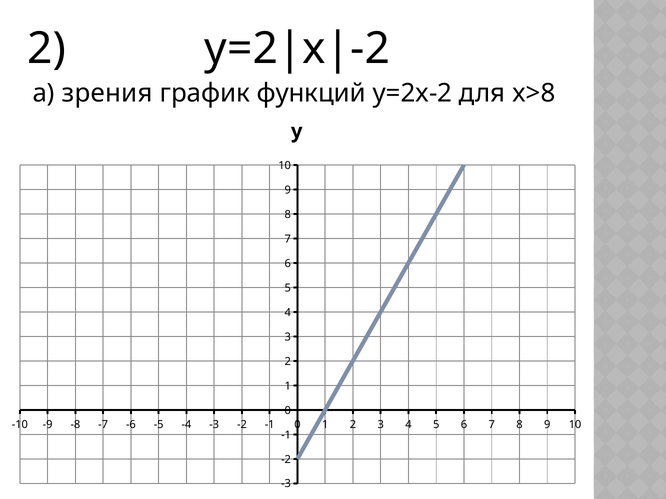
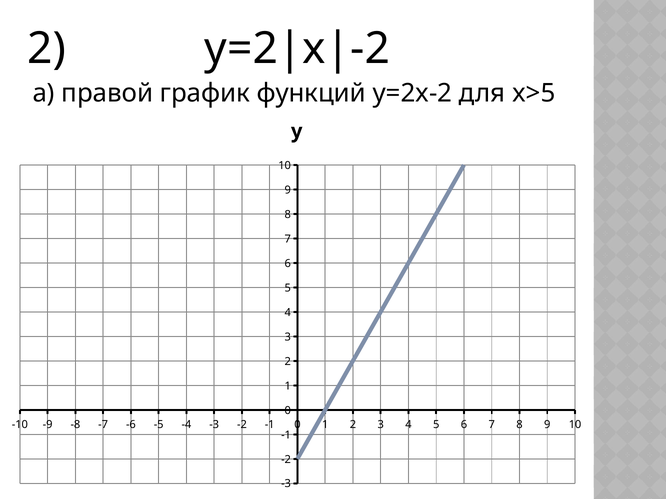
зрения: зрения -> правой (107, 93)
x>8: x>8 -> x>5 (534, 93)
